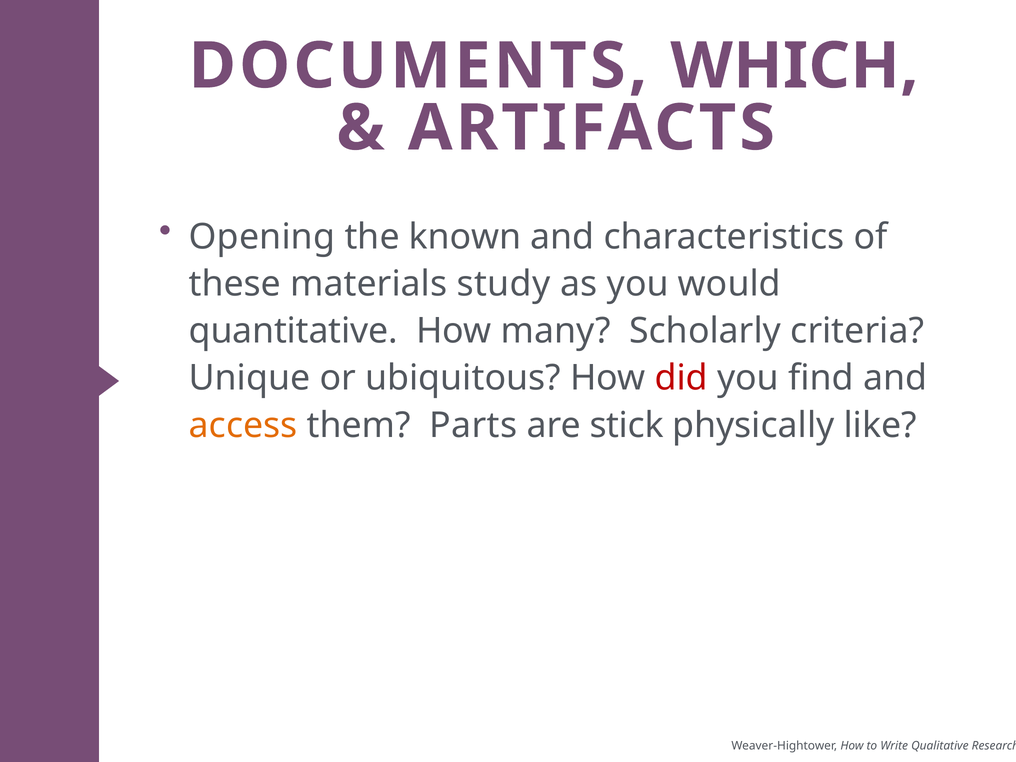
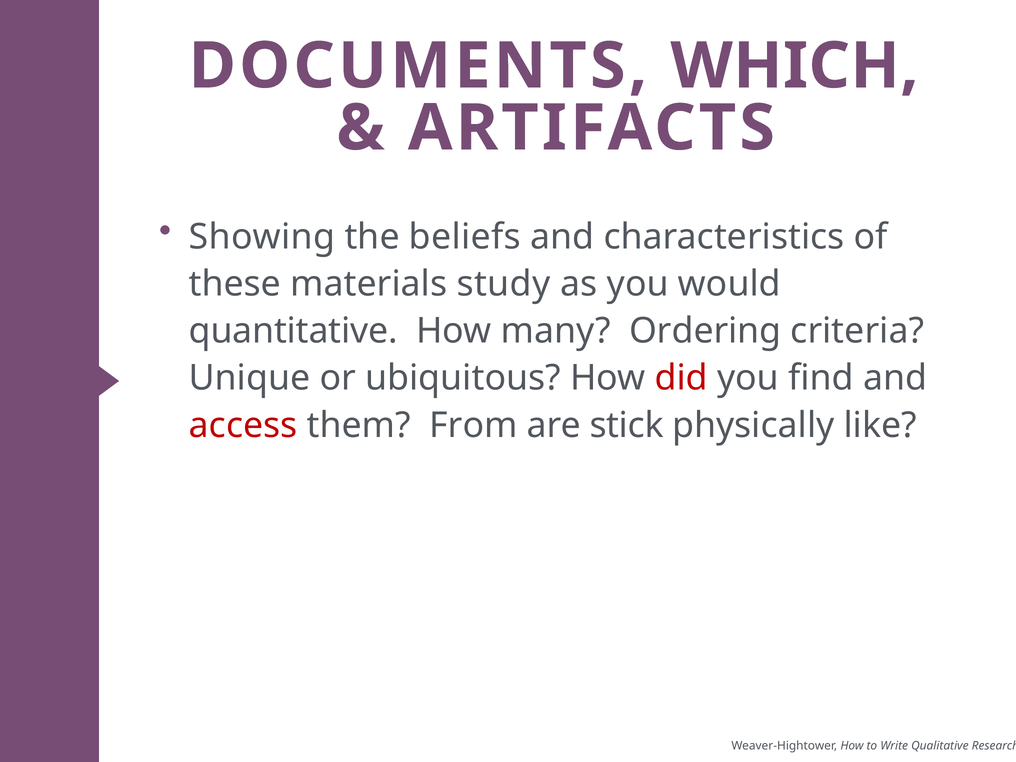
Opening: Opening -> Showing (262, 237)
known: known -> beliefs (465, 237)
Scholarly: Scholarly -> Ordering (705, 331)
access colour: orange -> red (243, 425)
Parts: Parts -> From (473, 425)
